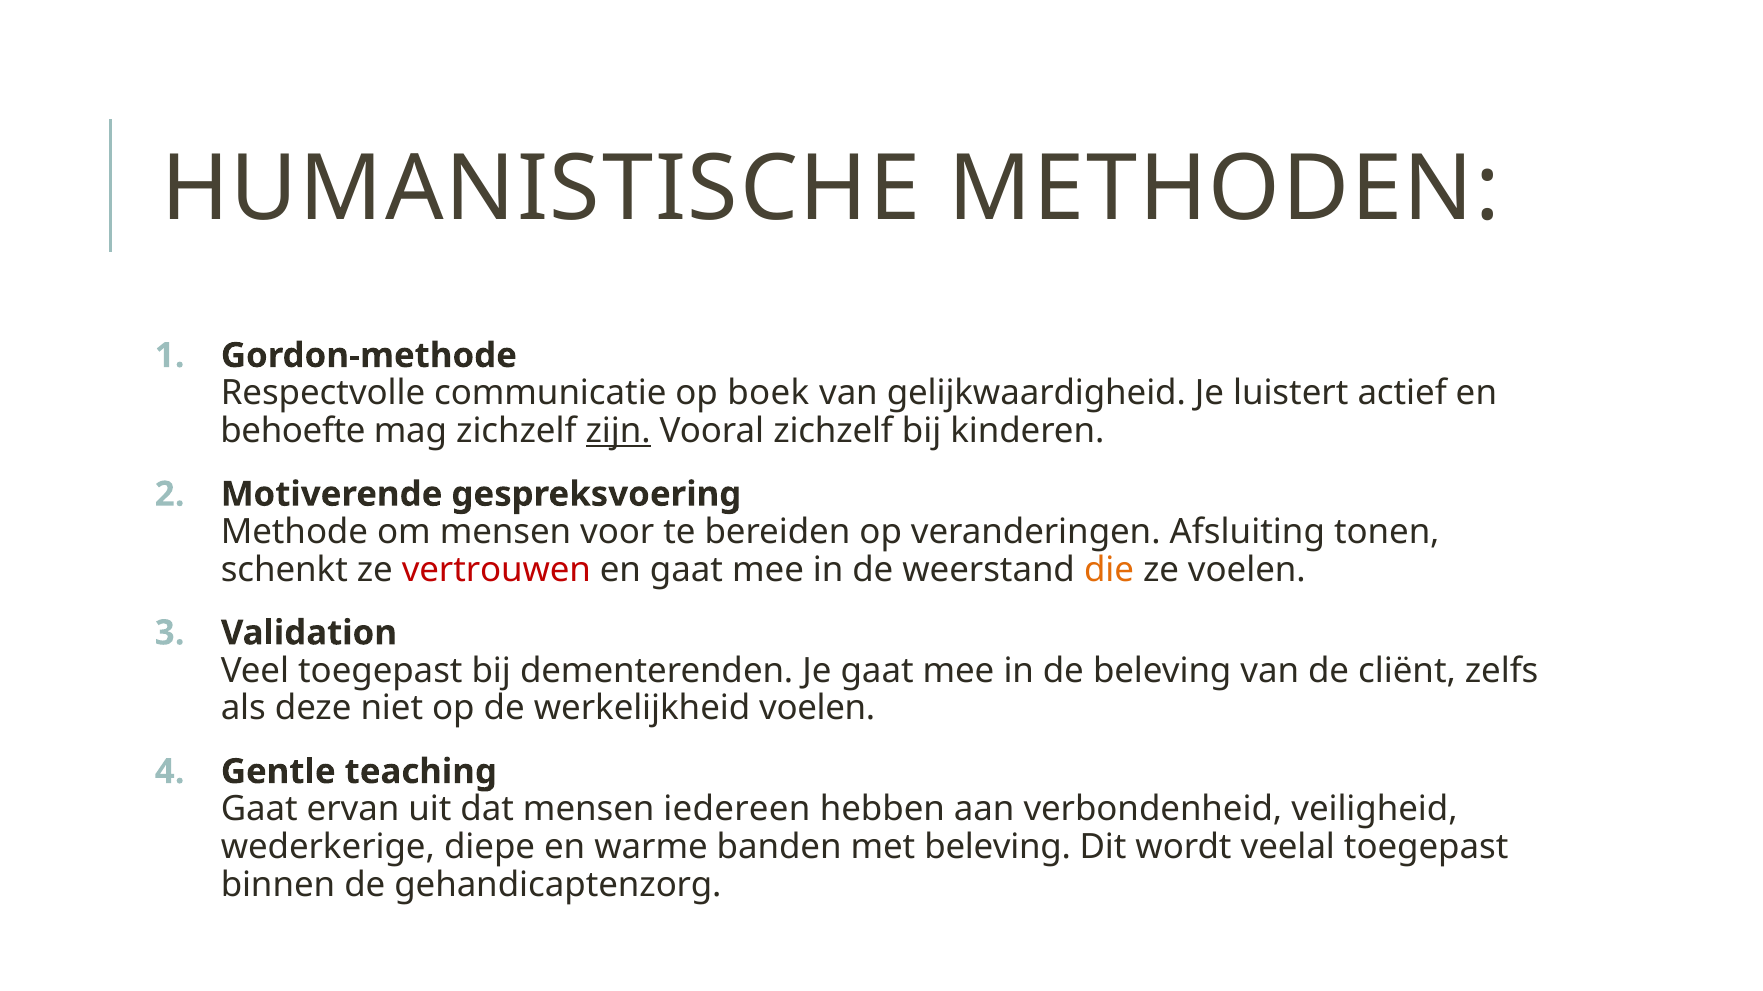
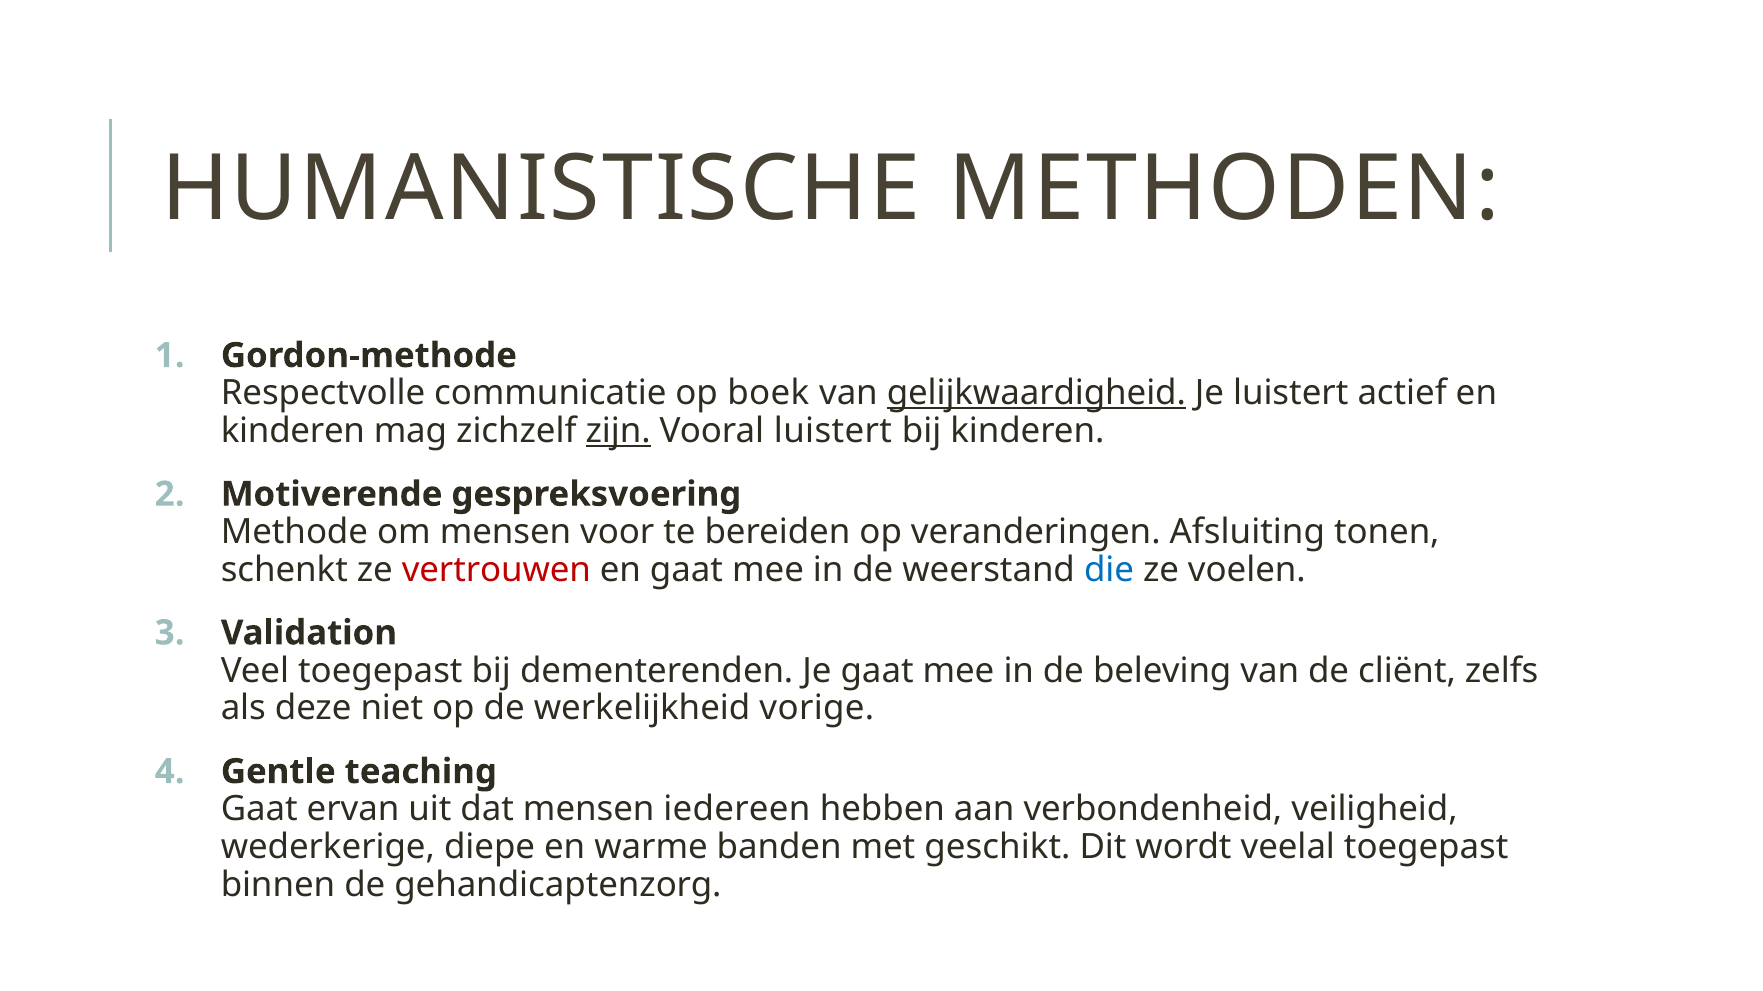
gelijkwaardigheid underline: none -> present (1036, 393)
behoefte: behoefte -> kinderen (293, 431)
Vooral zichzelf: zichzelf -> luistert (833, 431)
die colour: orange -> blue (1109, 570)
werkelijkheid voelen: voelen -> vorige (817, 709)
met beleving: beleving -> geschikt (997, 848)
